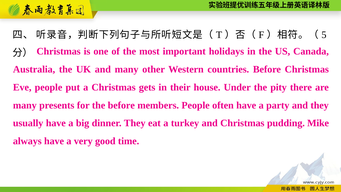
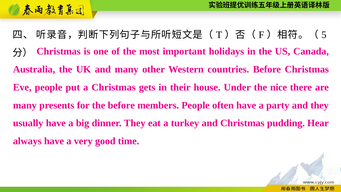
pity: pity -> nice (279, 87)
Mike: Mike -> Hear (318, 123)
